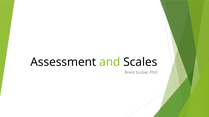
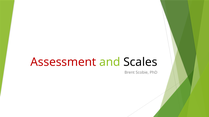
Assessment colour: black -> red (63, 62)
